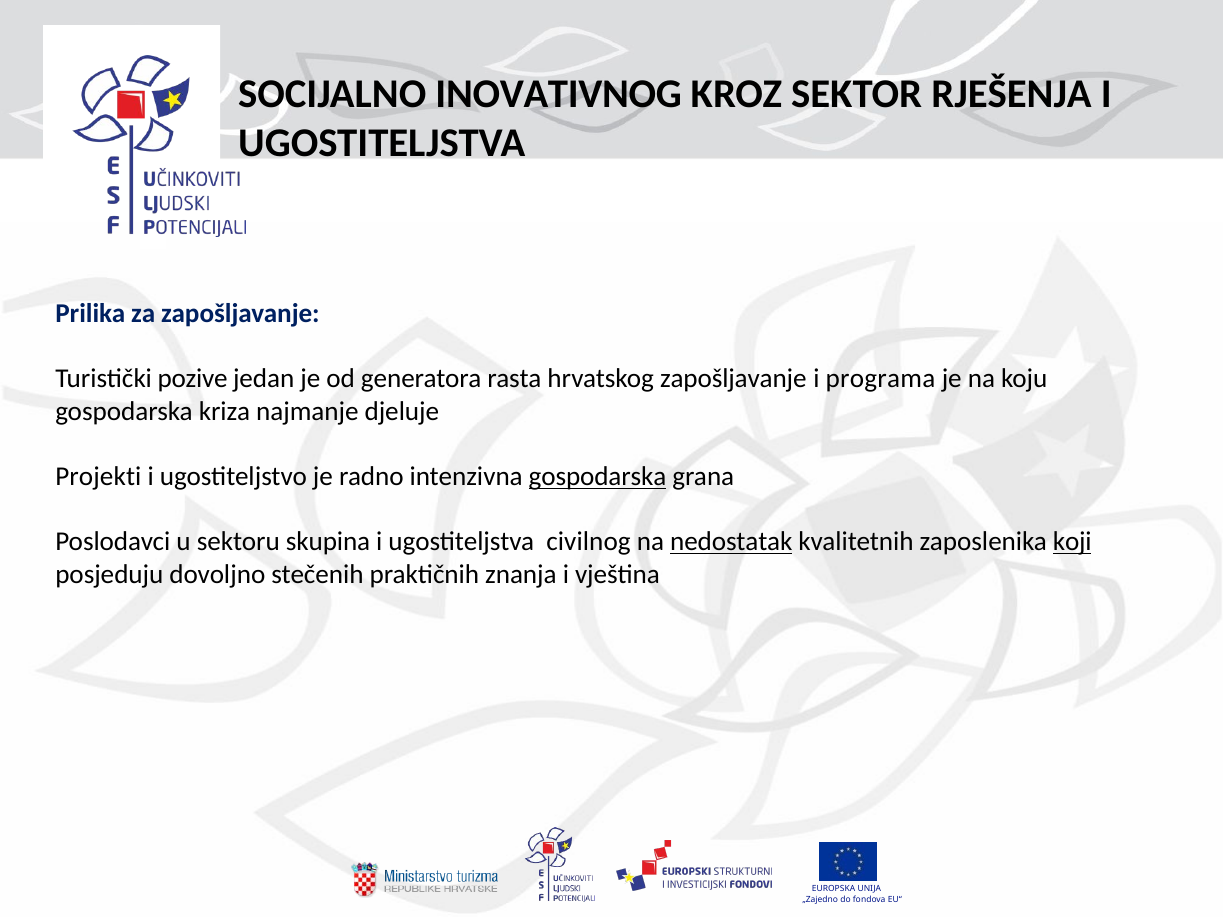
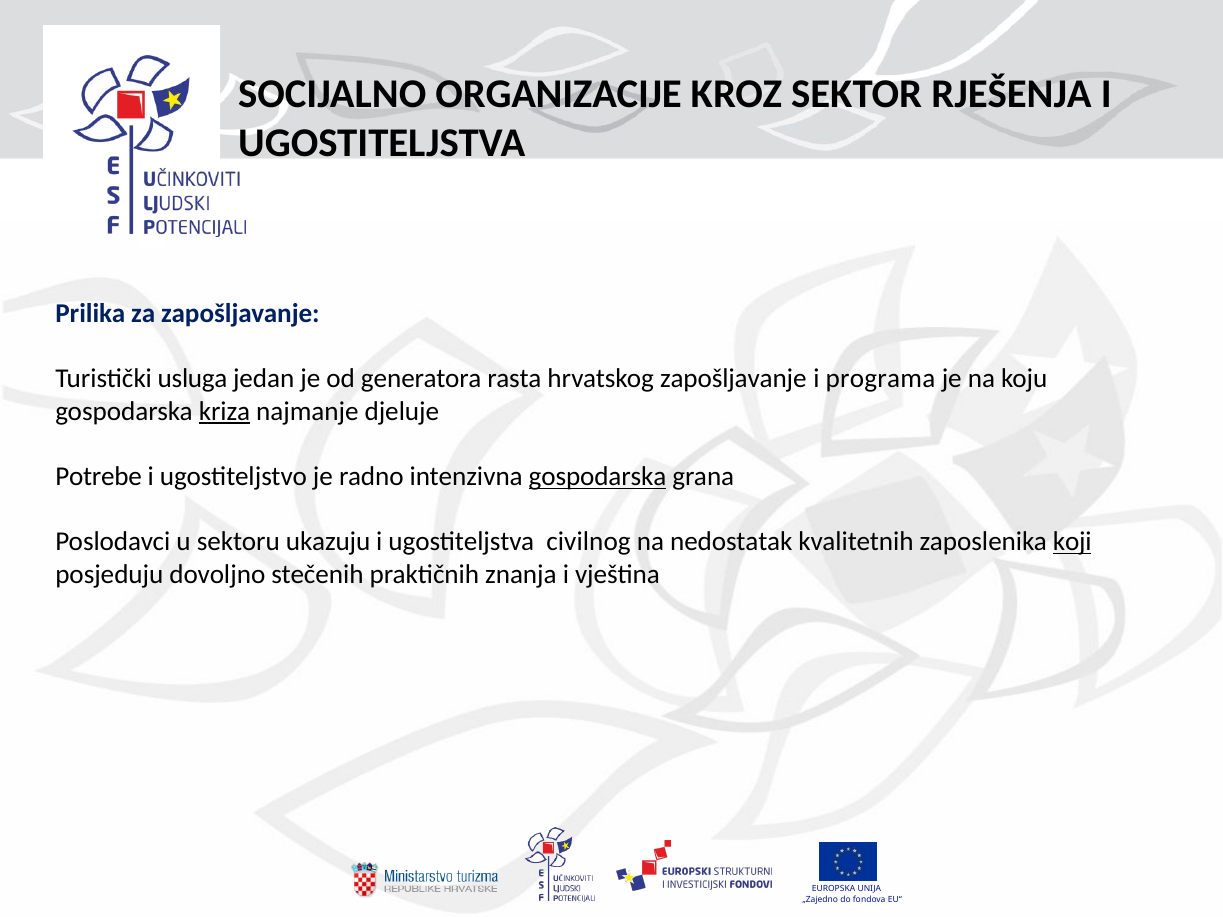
INOVATIVNOG: INOVATIVNOG -> ORGANIZACIJE (559, 94)
pozive: pozive -> usluga (193, 379)
kriza underline: none -> present (225, 412)
Projekti: Projekti -> Potrebe (99, 477)
skupina: skupina -> ukazuju (328, 542)
nedostatak underline: present -> none (731, 542)
